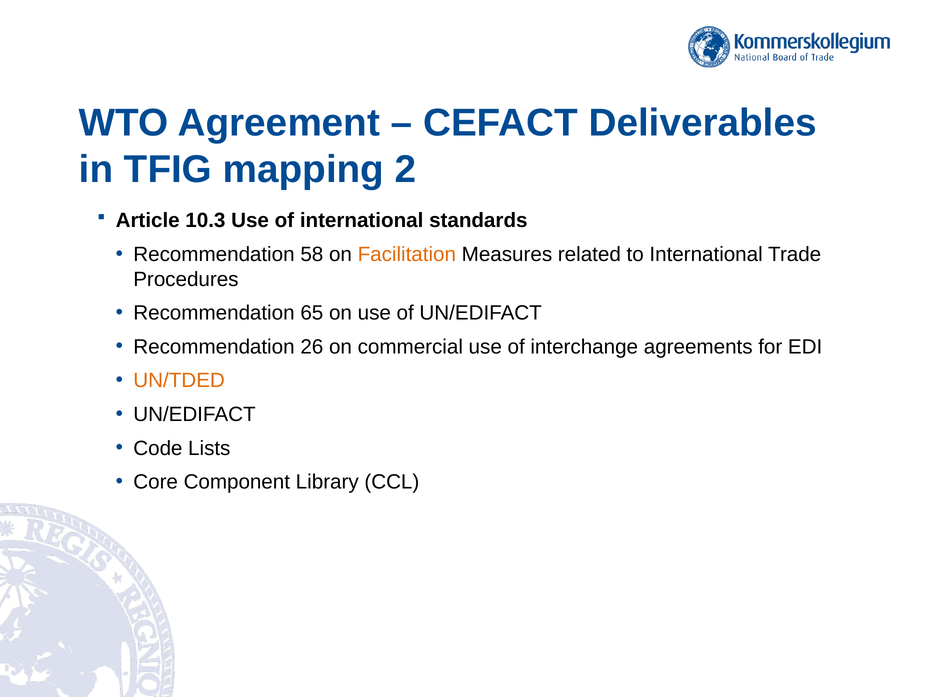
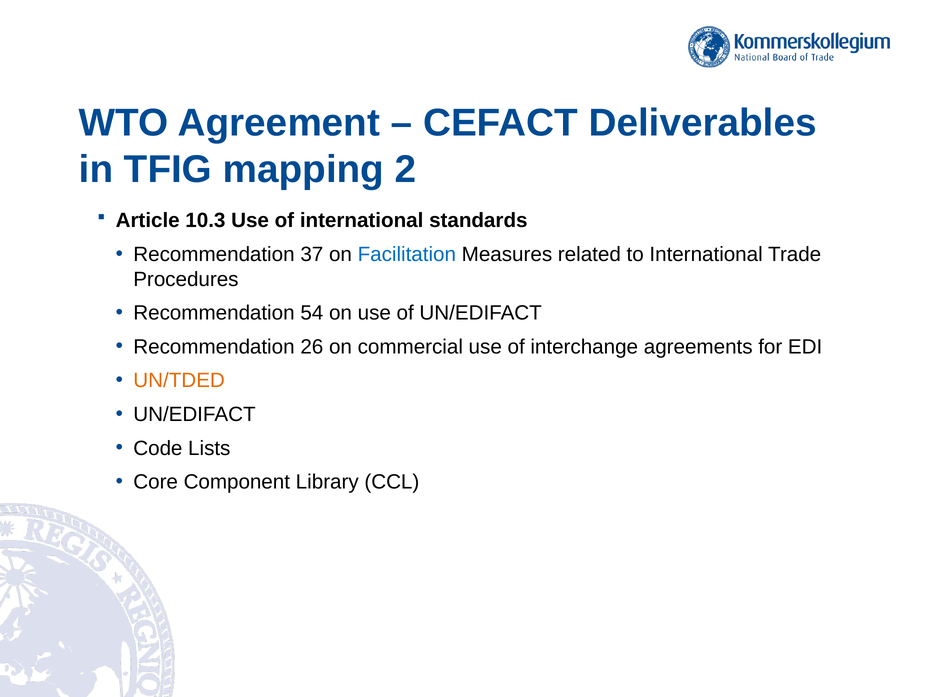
58: 58 -> 37 (312, 255)
Facilitation colour: orange -> blue (407, 255)
65: 65 -> 54 (312, 313)
